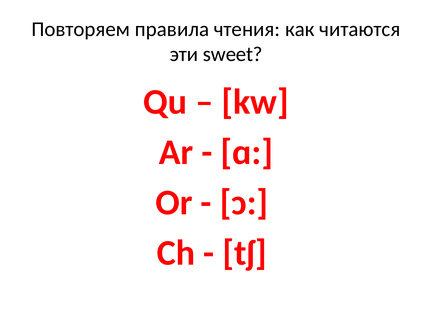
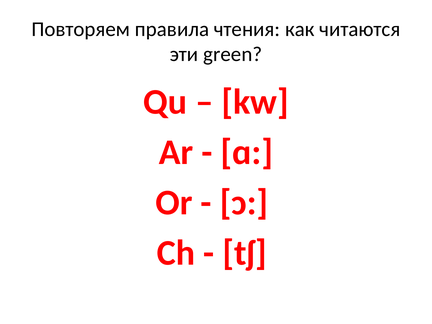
sweet: sweet -> green (233, 54)
